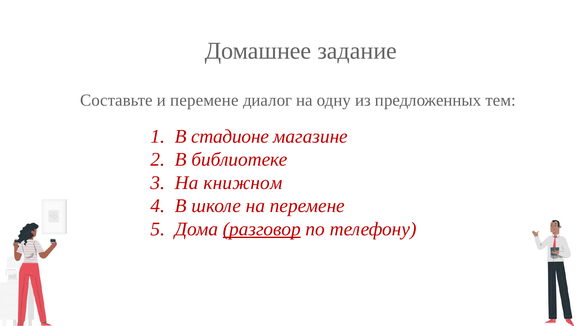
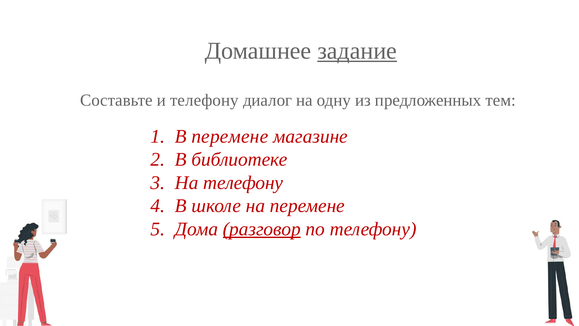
задание underline: none -> present (357, 51)
и перемене: перемене -> телефону (204, 100)
В стадионе: стадионе -> перемене (230, 136)
На книжном: книжном -> телефону (243, 183)
